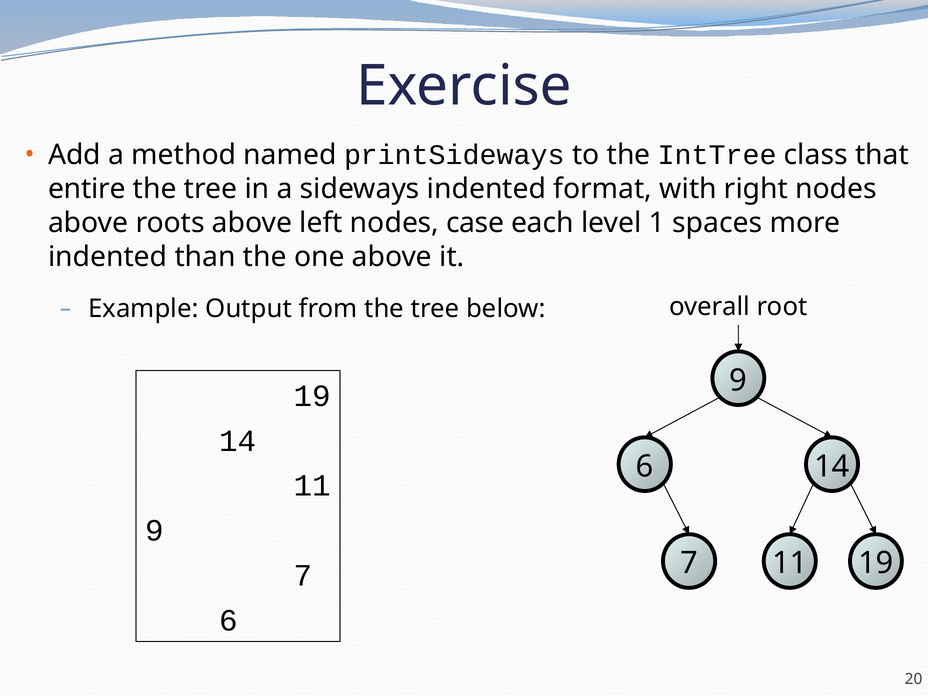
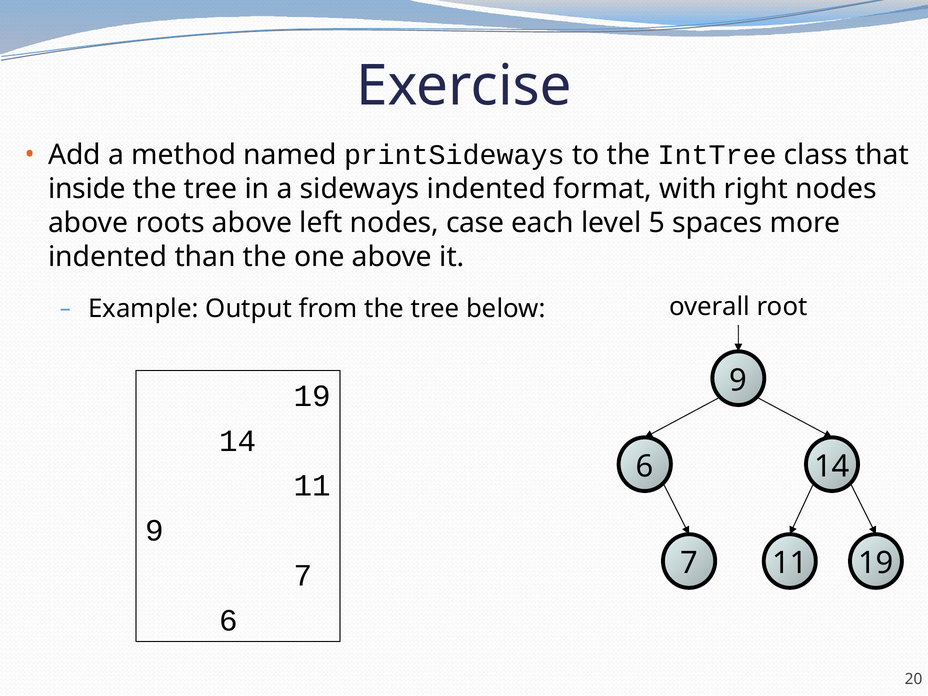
entire: entire -> inside (87, 189)
1: 1 -> 5 (657, 223)
